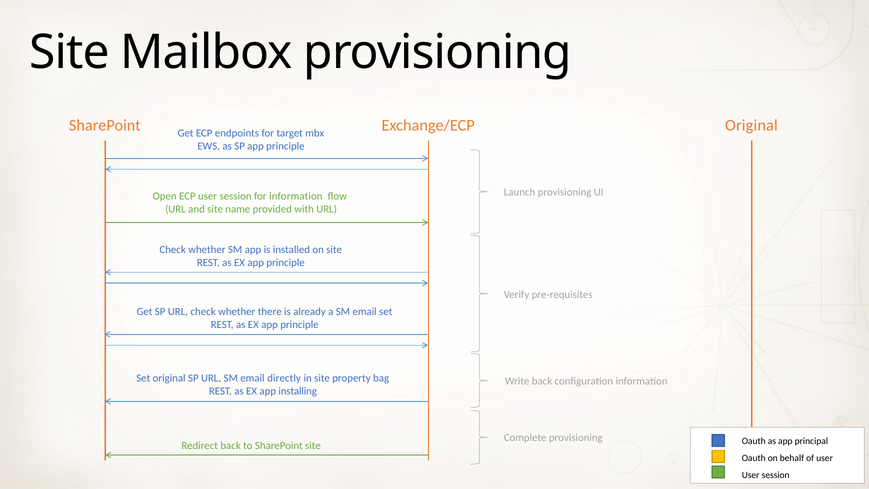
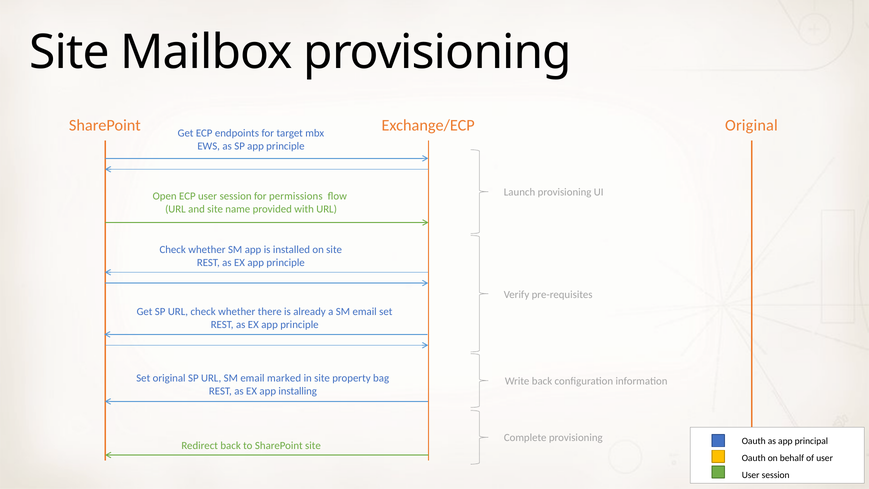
for information: information -> permissions (296, 196)
directly: directly -> marked (284, 378)
